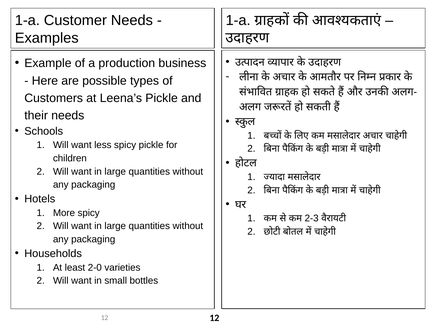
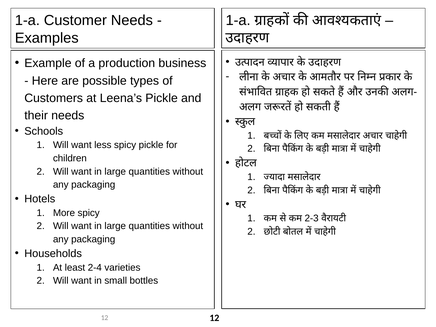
2-0: 2-0 -> 2-4 (95, 267)
